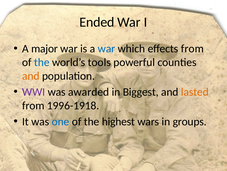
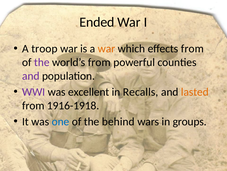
major: major -> troop (44, 48)
war colour: blue -> orange (106, 48)
the colour: blue -> purple (42, 62)
world’s tools: tools -> from (99, 62)
and colour: orange -> purple (31, 76)
awarded: awarded -> excellent (89, 92)
Biggest: Biggest -> Recalls (141, 92)
1996-1918: 1996-1918 -> 1916-1918 (73, 105)
highest: highest -> behind (118, 121)
